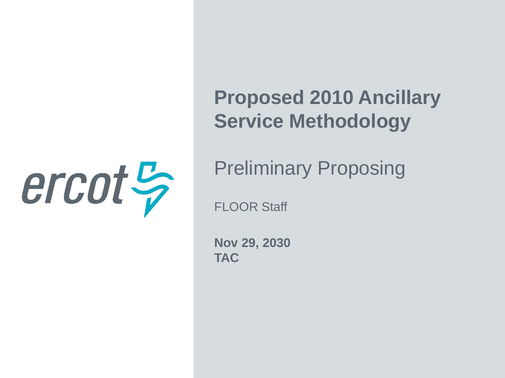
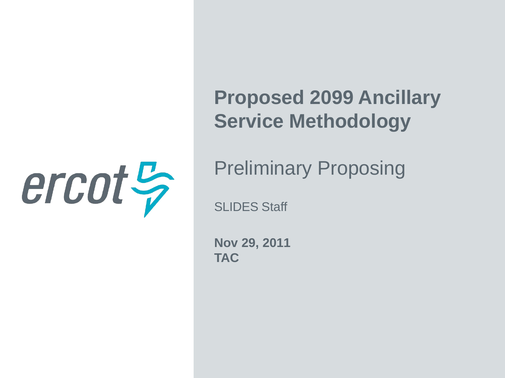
2010: 2010 -> 2099 (332, 98)
FLOOR: FLOOR -> SLIDES (236, 208)
2030: 2030 -> 2011 (277, 243)
